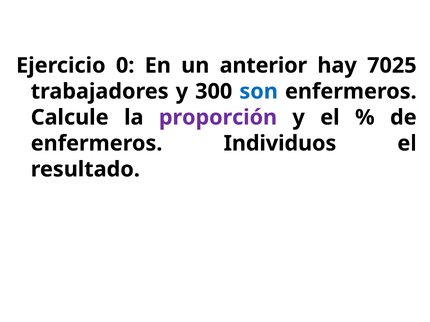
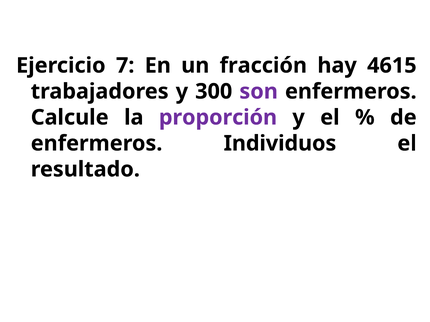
0: 0 -> 7 (125, 66)
anterior: anterior -> fracción (263, 66)
7025: 7025 -> 4615 (392, 66)
son colour: blue -> purple (259, 92)
